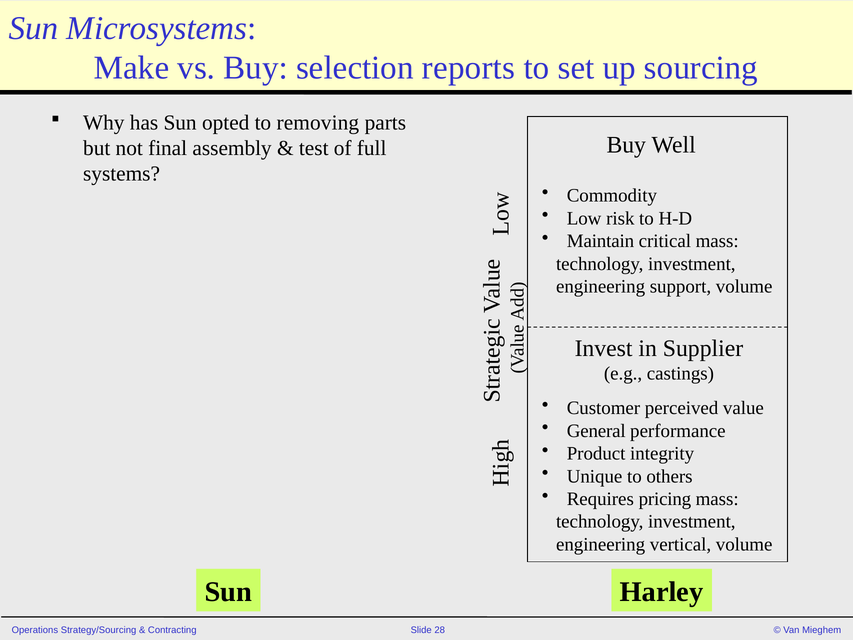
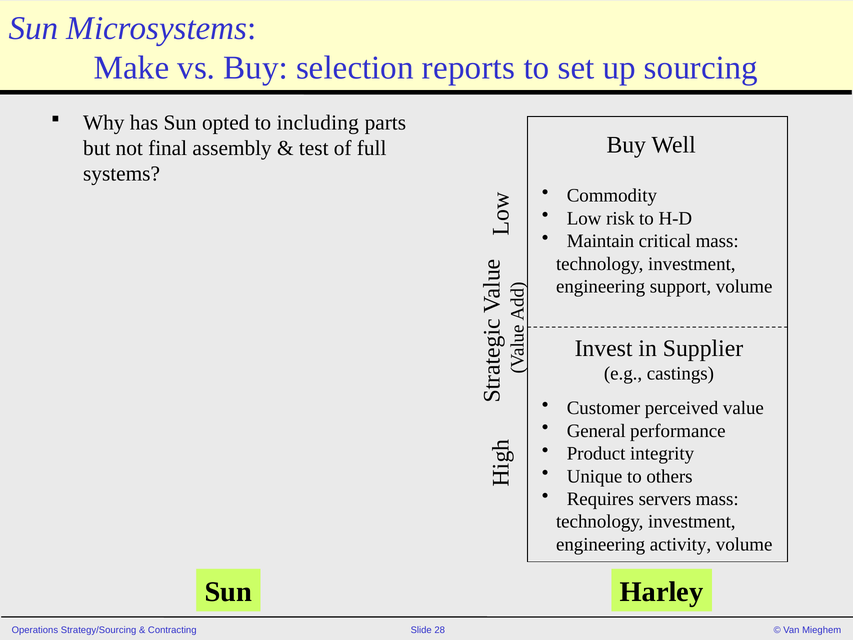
removing: removing -> including (318, 123)
pricing: pricing -> servers (665, 499)
vertical: vertical -> activity (681, 544)
